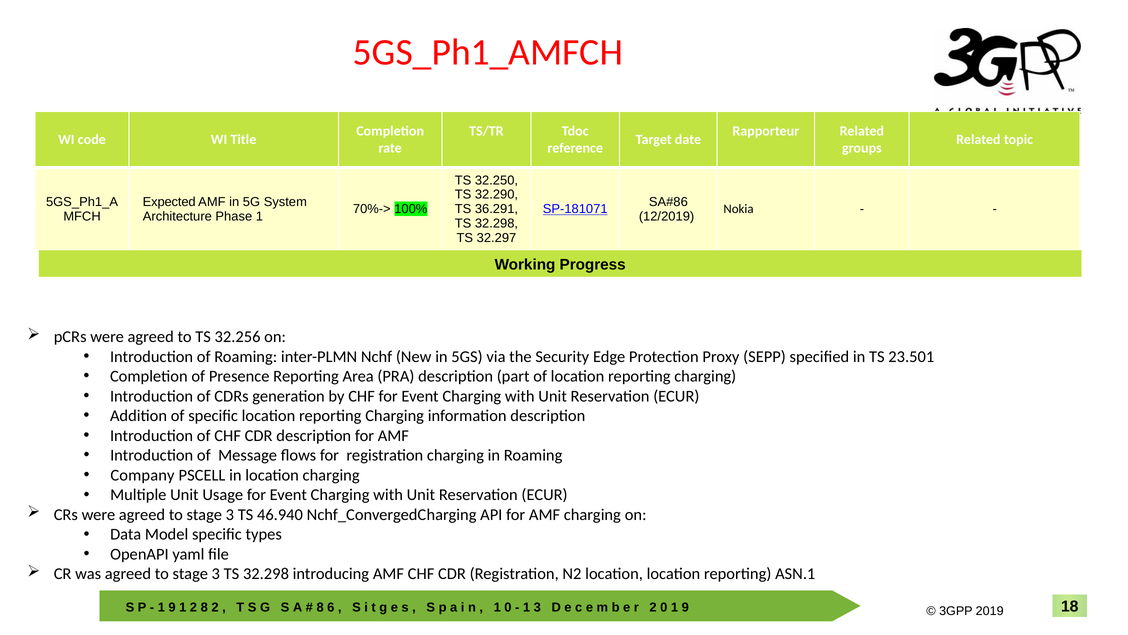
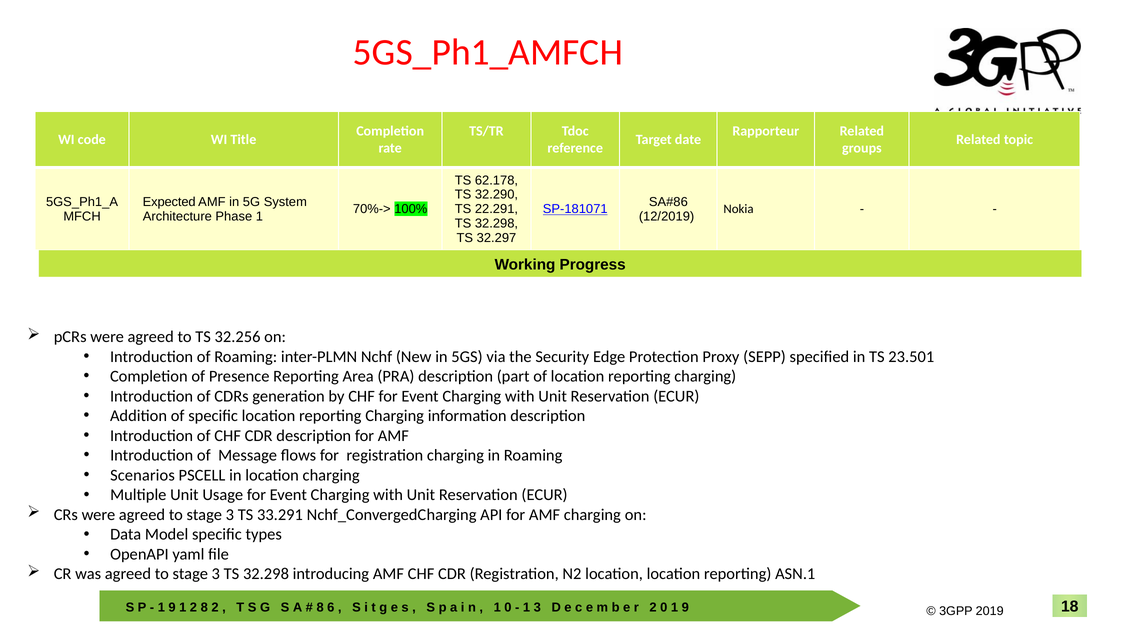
32.250: 32.250 -> 62.178 (496, 180)
36.291: 36.291 -> 22.291 (496, 209)
Company: Company -> Scenarios (142, 475)
46.940: 46.940 -> 33.291 (280, 514)
